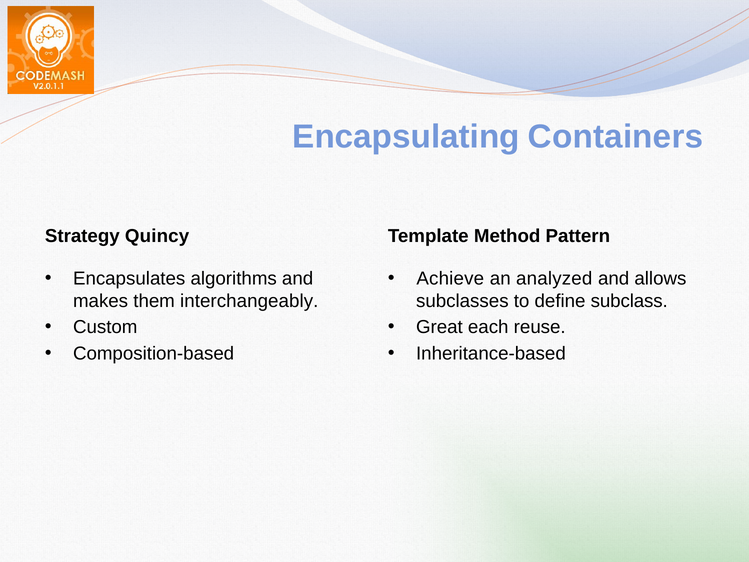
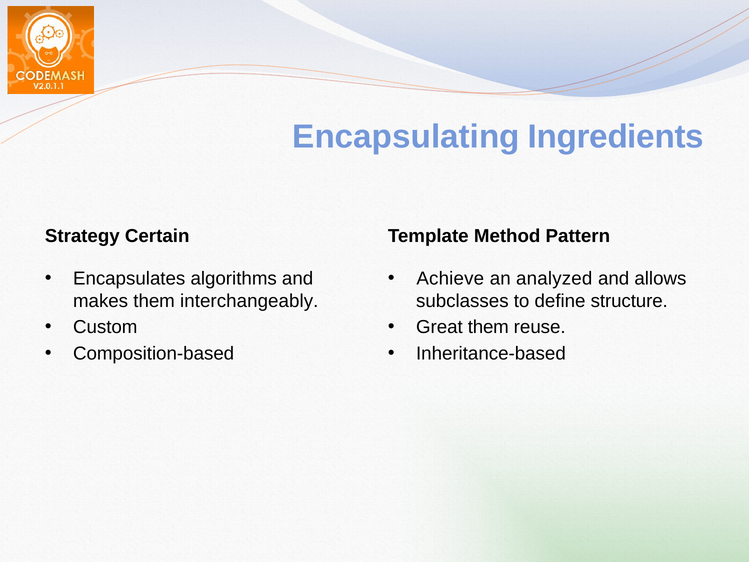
Containers: Containers -> Ingredients (616, 136)
Quincy: Quincy -> Certain (157, 236)
subclass: subclass -> structure (629, 301)
Great each: each -> them (488, 327)
